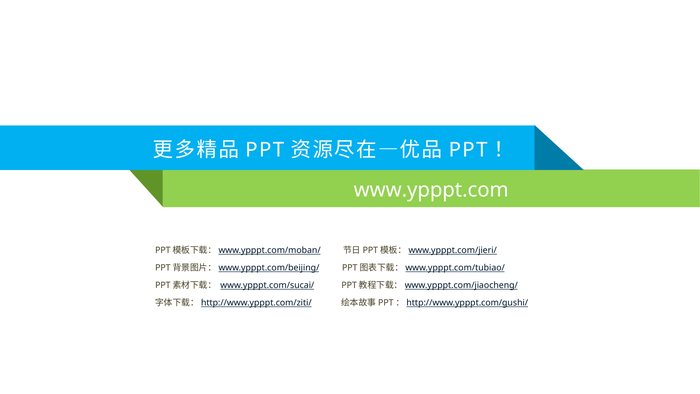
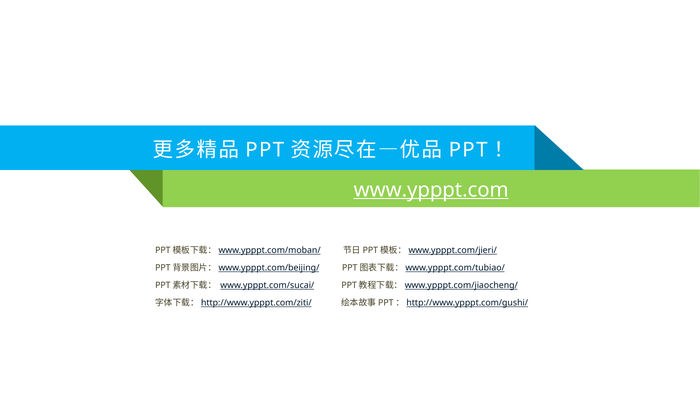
www.ypppt.com underline: none -> present (431, 190)
